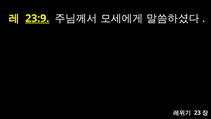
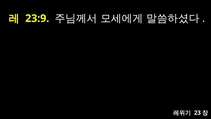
23:9 underline: present -> none (37, 18)
